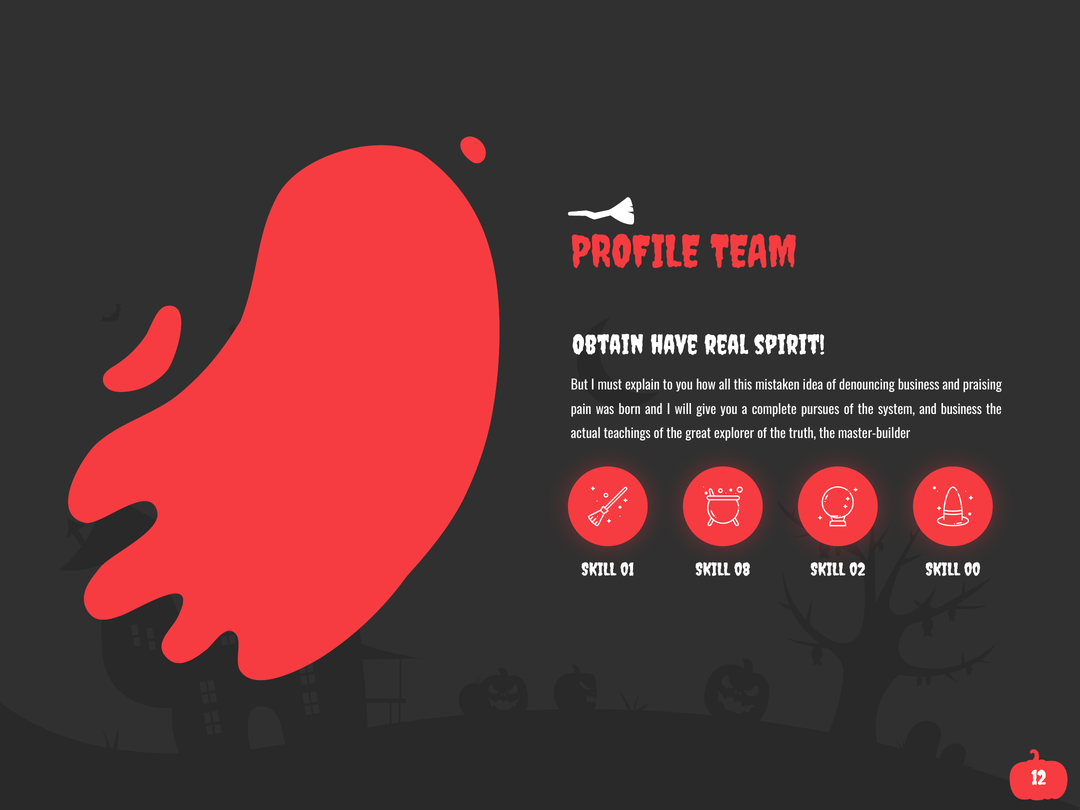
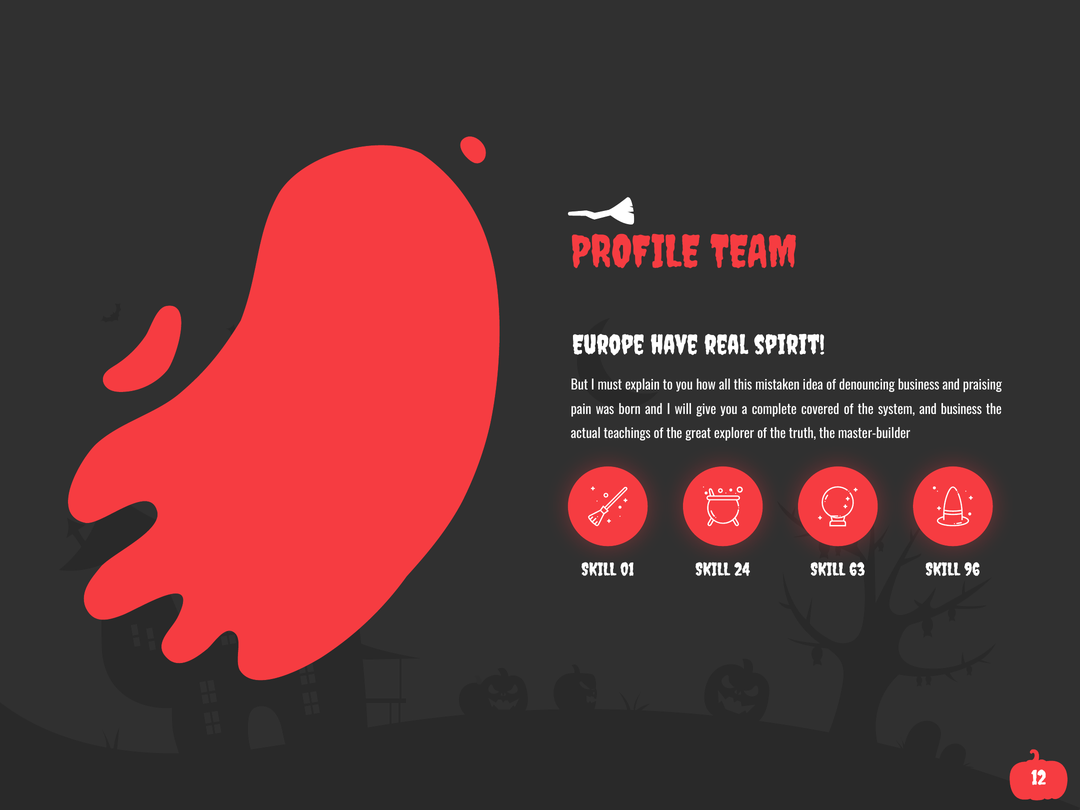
Obtain: Obtain -> Europe (608, 345)
pursues: pursues -> covered (820, 410)
08: 08 -> 24 (742, 570)
02: 02 -> 63 (857, 570)
00: 00 -> 96 (972, 570)
